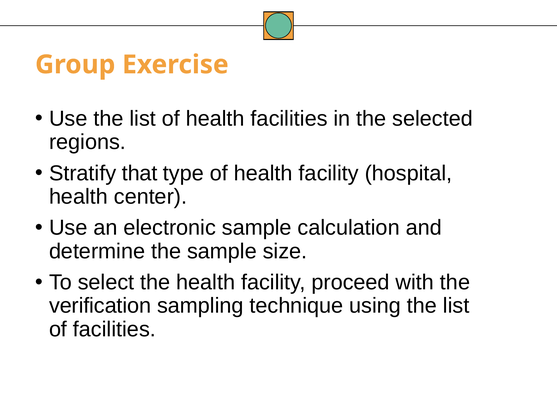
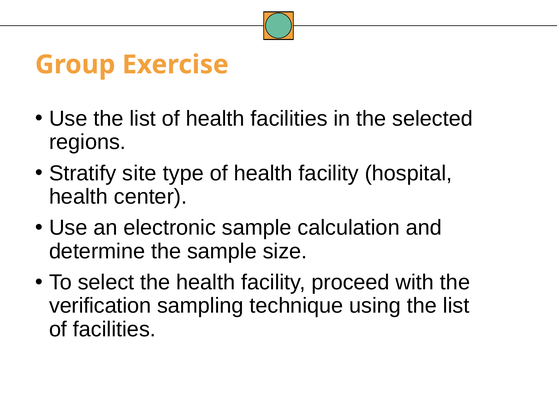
that: that -> site (139, 173)
